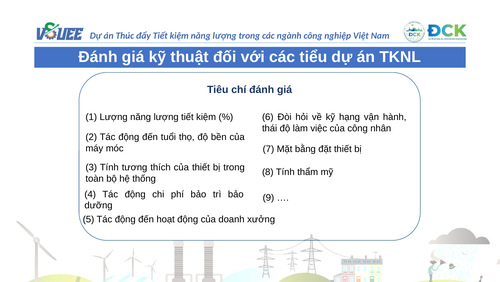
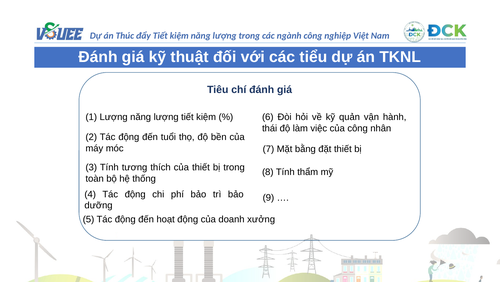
hạng: hạng -> quản (350, 117)
